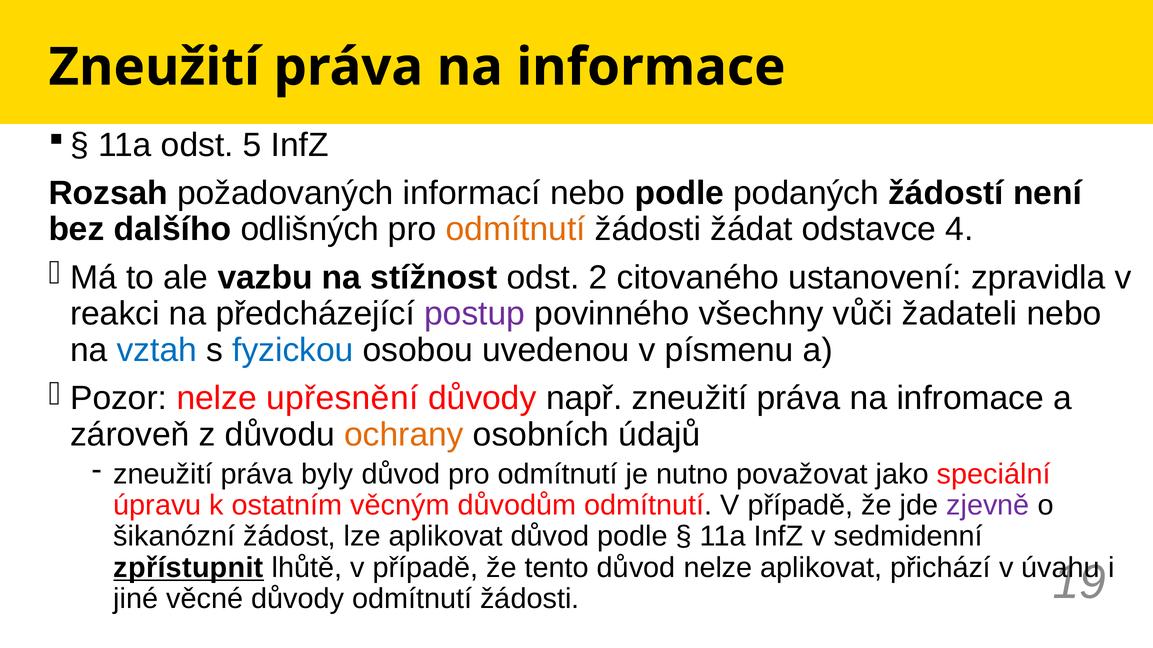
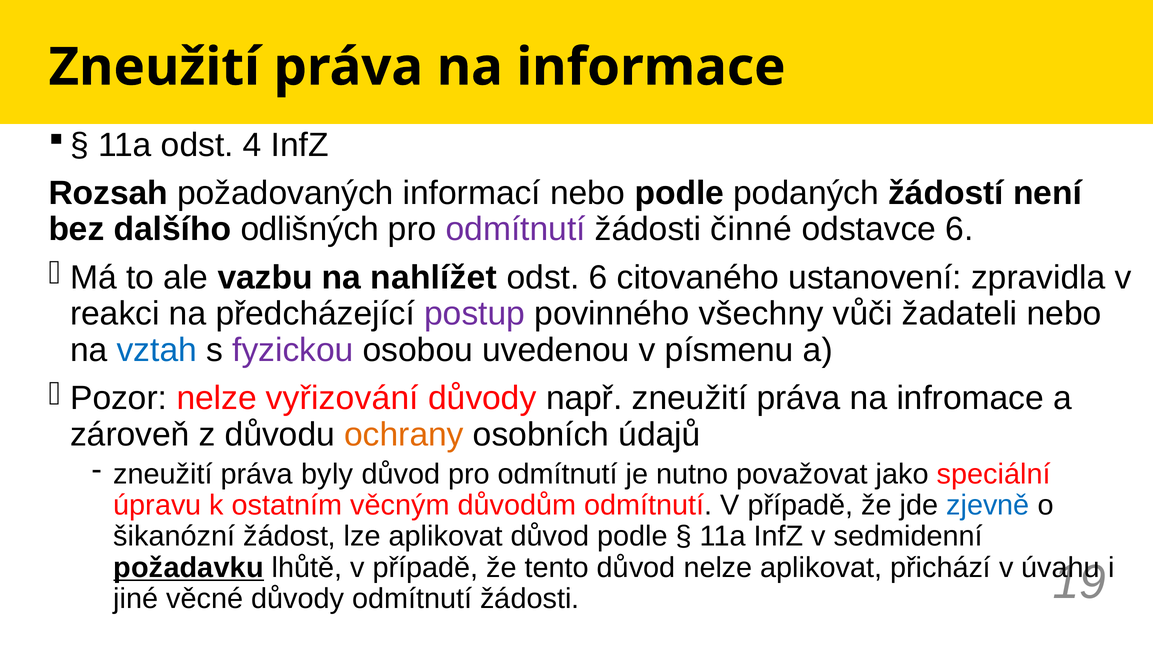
5: 5 -> 4 (252, 145)
odmítnutí colour: orange -> purple (516, 230)
žádat: žádat -> činné (751, 230)
odstavce 4: 4 -> 6 (959, 230)
stížnost: stížnost -> nahlížet (434, 278)
odst 2: 2 -> 6 (598, 278)
fyzickou colour: blue -> purple (293, 350)
upřesnění: upřesnění -> vyřizování (342, 399)
zjevně colour: purple -> blue (988, 506)
zpřístupnit: zpřístupnit -> požadavku (189, 568)
